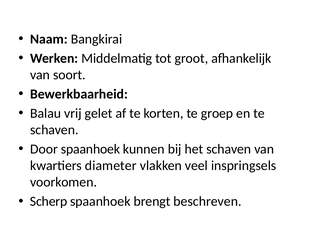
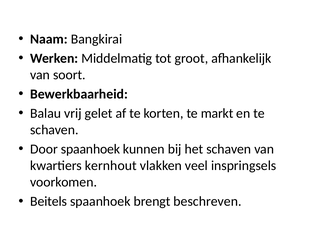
groep: groep -> markt (217, 113)
diameter: diameter -> kernhout (111, 166)
Scherp: Scherp -> Beitels (49, 201)
